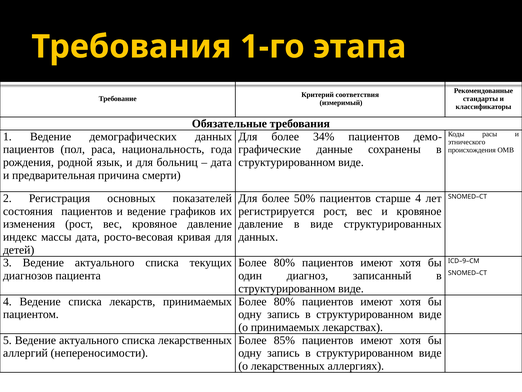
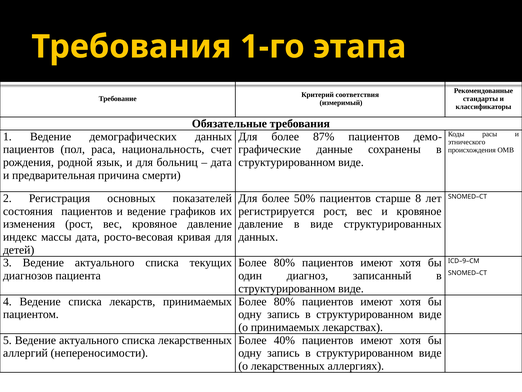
34%: 34% -> 87% (324, 136)
года: года -> счет (221, 149)
старше 4: 4 -> 8 (418, 198)
85%: 85% -> 40% (284, 340)
